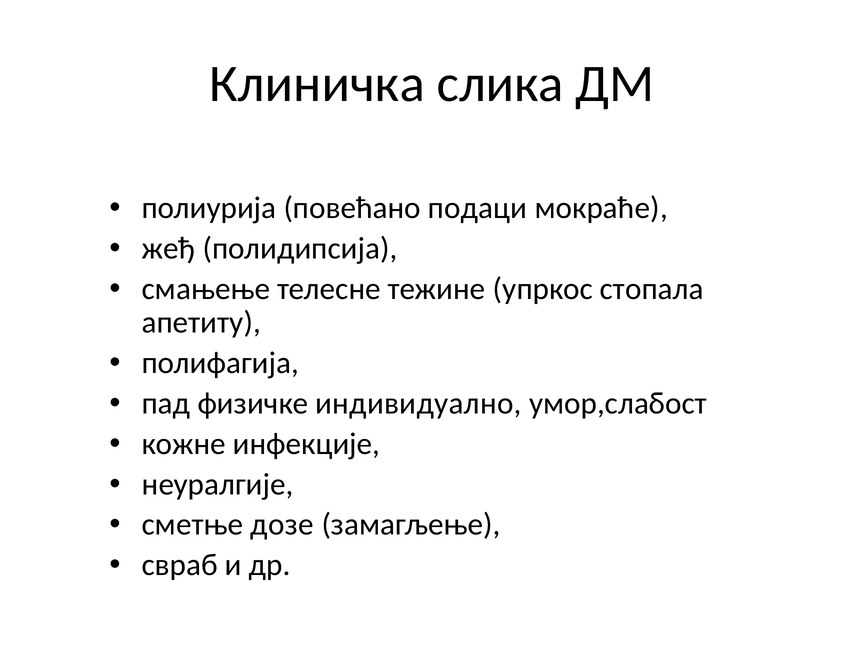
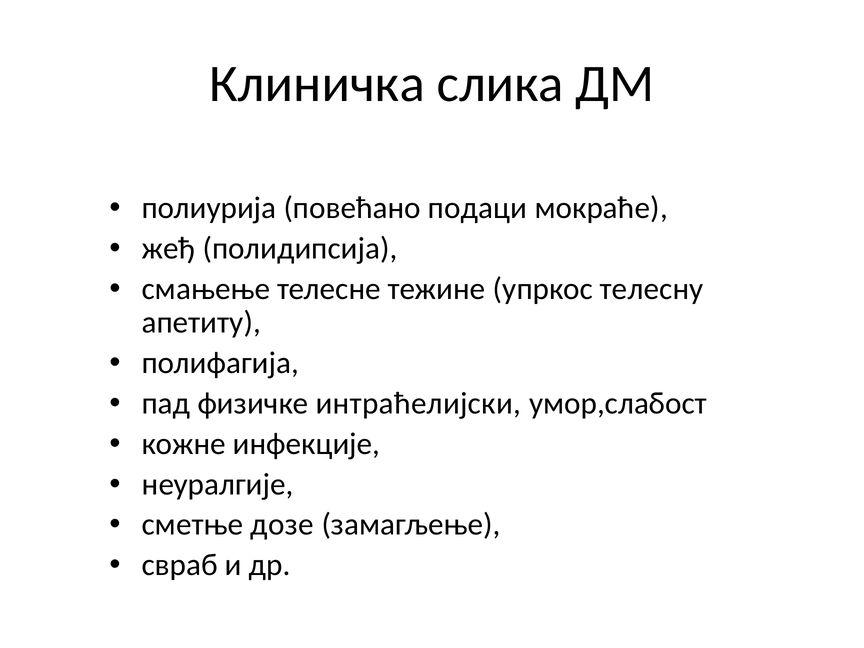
стопала: стопала -> телесну (652, 289)
индивидуално: индивидуално -> интраћелијски (418, 403)
